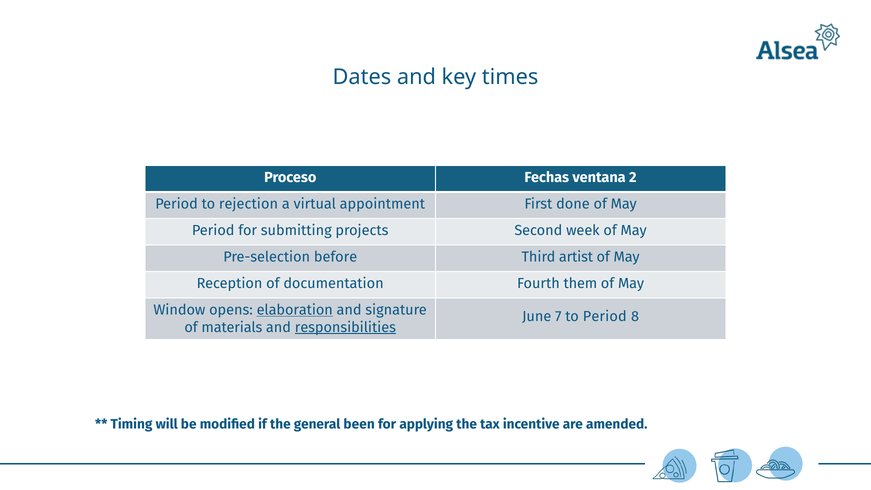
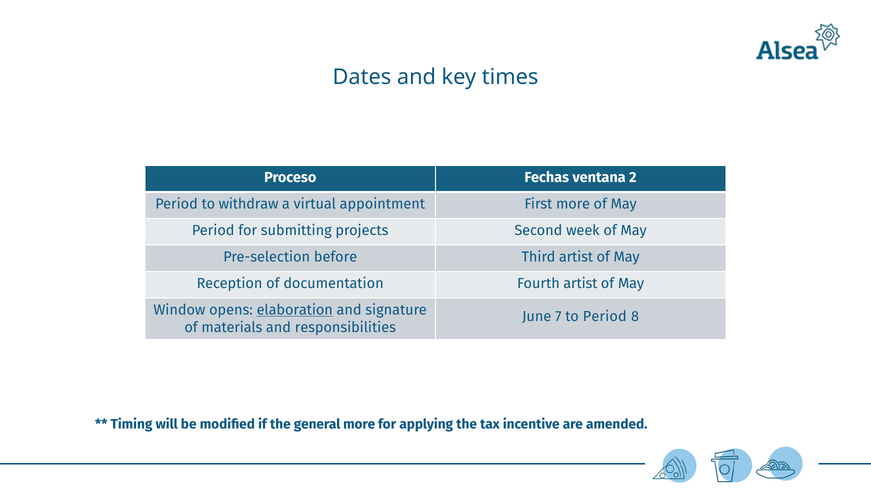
rejection: rejection -> withdraw (249, 204)
First done: done -> more (573, 204)
Fourth them: them -> artist (580, 283)
responsibilities underline: present -> none (345, 327)
general been: been -> more (359, 424)
